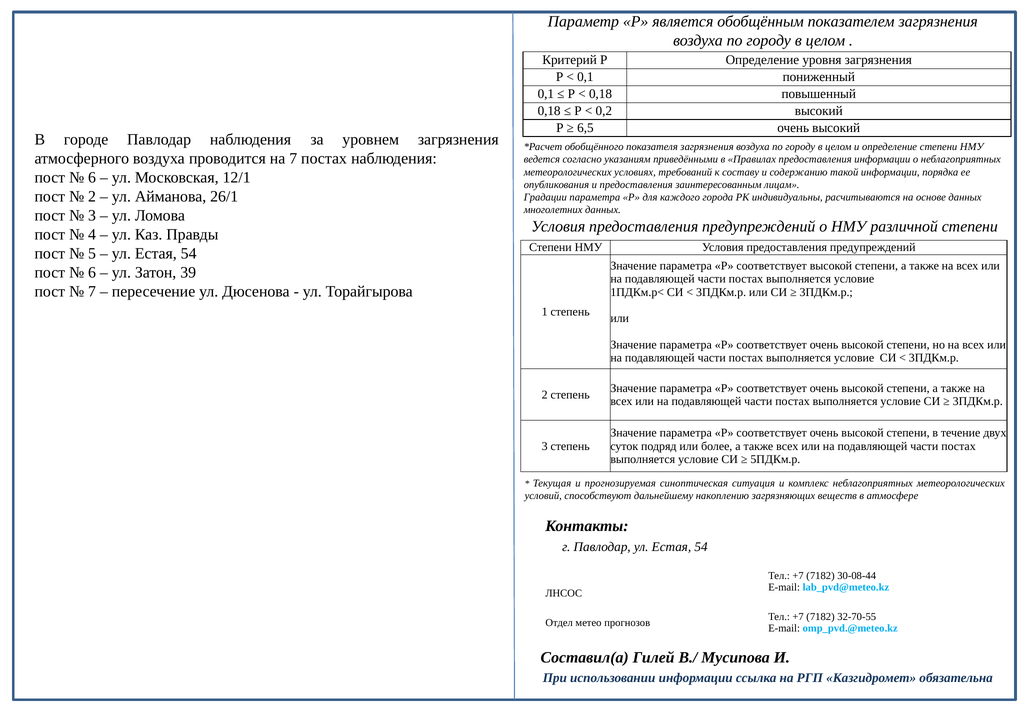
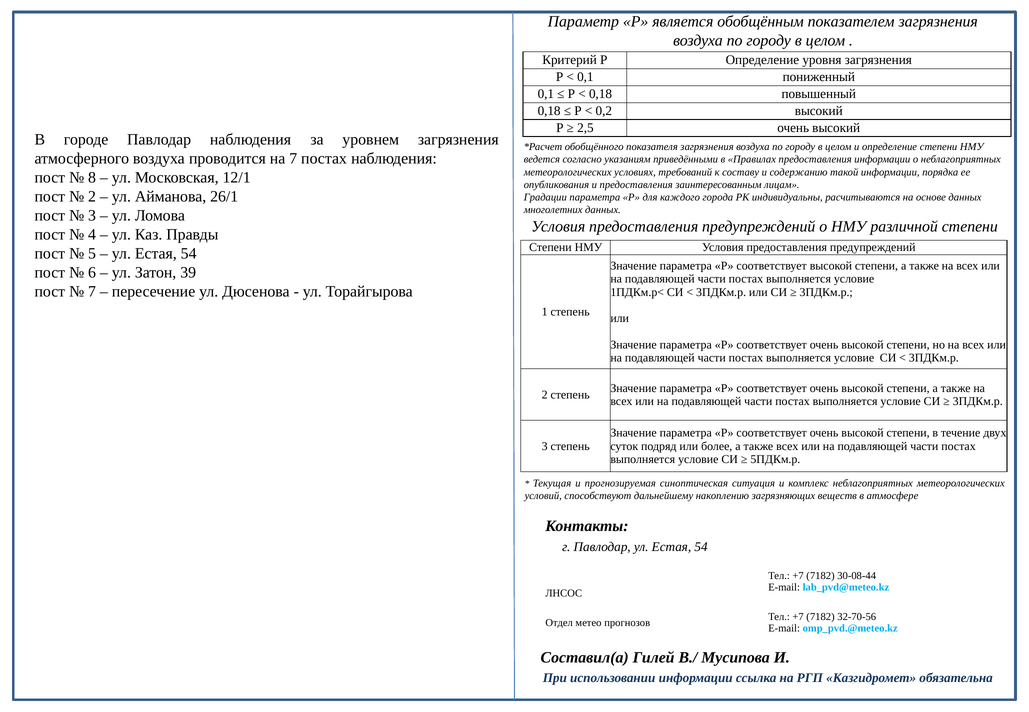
6,5: 6,5 -> 2,5 (585, 128)
6: 6 -> 8 (92, 178)
32-70-55: 32-70-55 -> 32-70-56 (857, 617)
